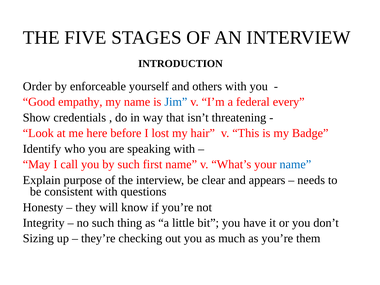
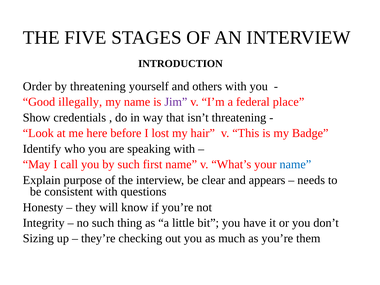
by enforceable: enforceable -> threatening (98, 86)
empathy: empathy -> illegally (80, 102)
Jim colour: blue -> purple (176, 102)
every: every -> place (289, 102)
